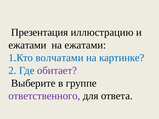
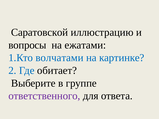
Презентация: Презентация -> Саратовской (40, 32)
ежатами: ежатами -> вопросы (27, 45)
обитает colour: purple -> black (57, 71)
